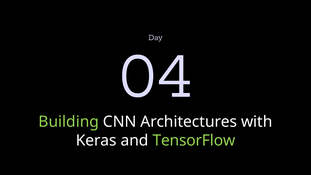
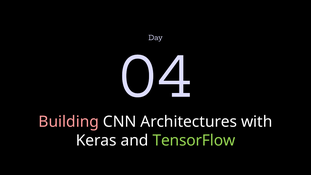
Building colour: light green -> pink (69, 122)
